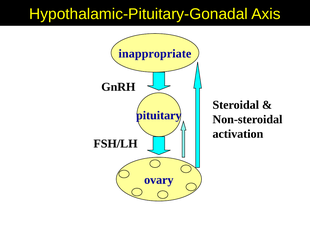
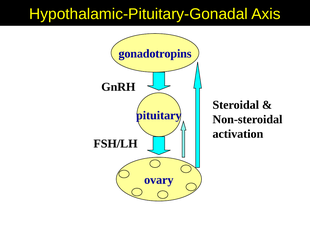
inappropriate: inappropriate -> gonadotropins (155, 54)
